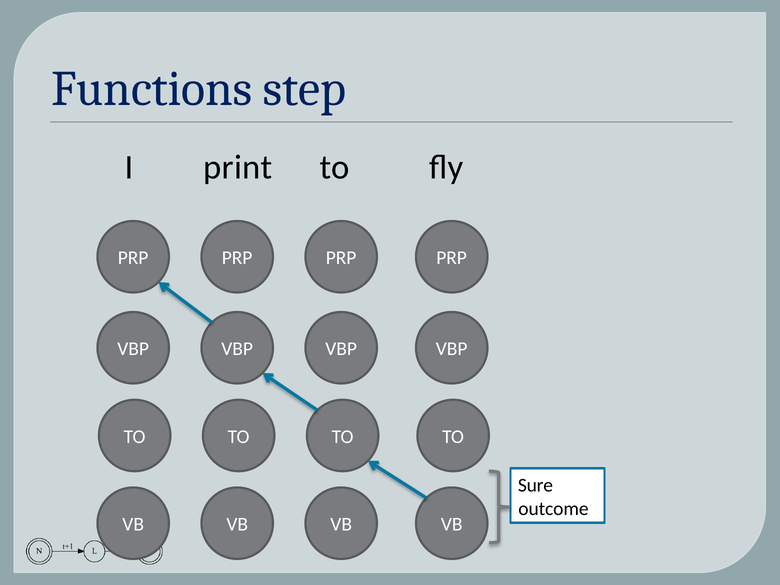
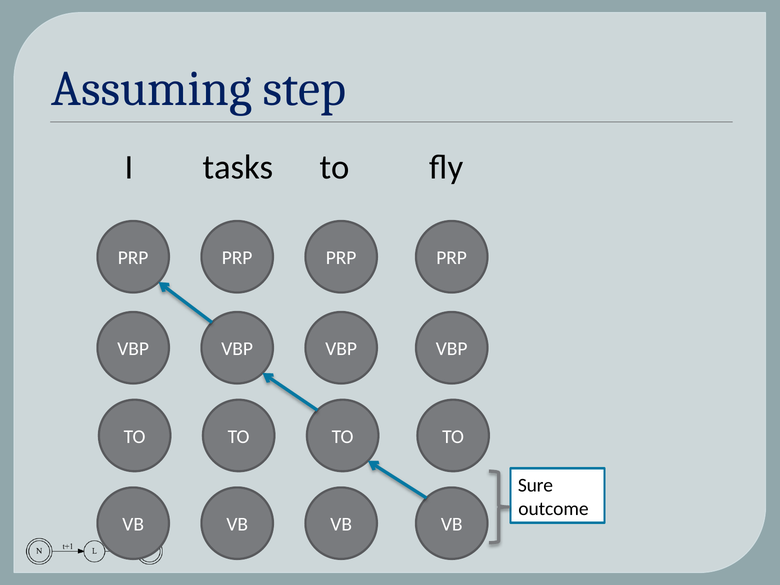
Functions: Functions -> Assuming (152, 89)
print: print -> tasks (238, 167)
